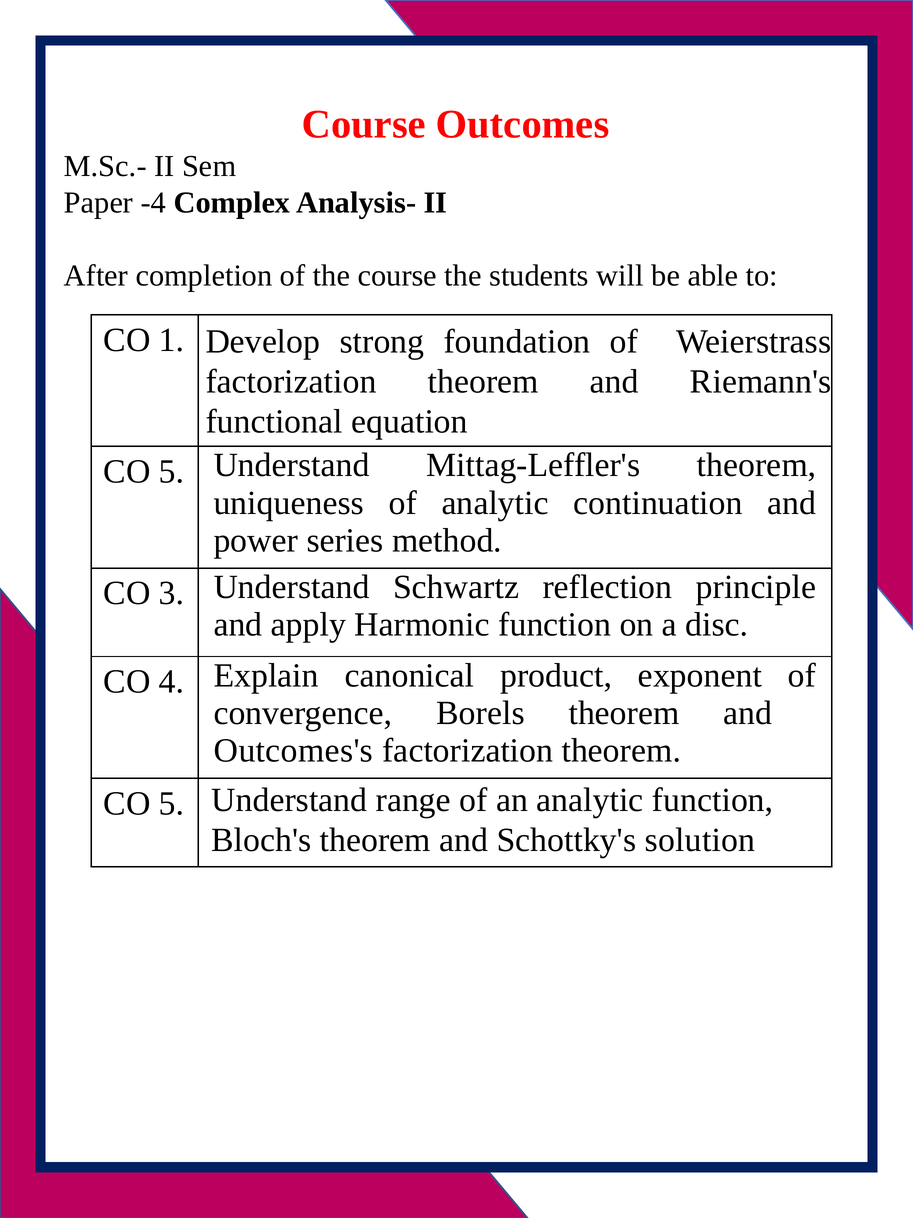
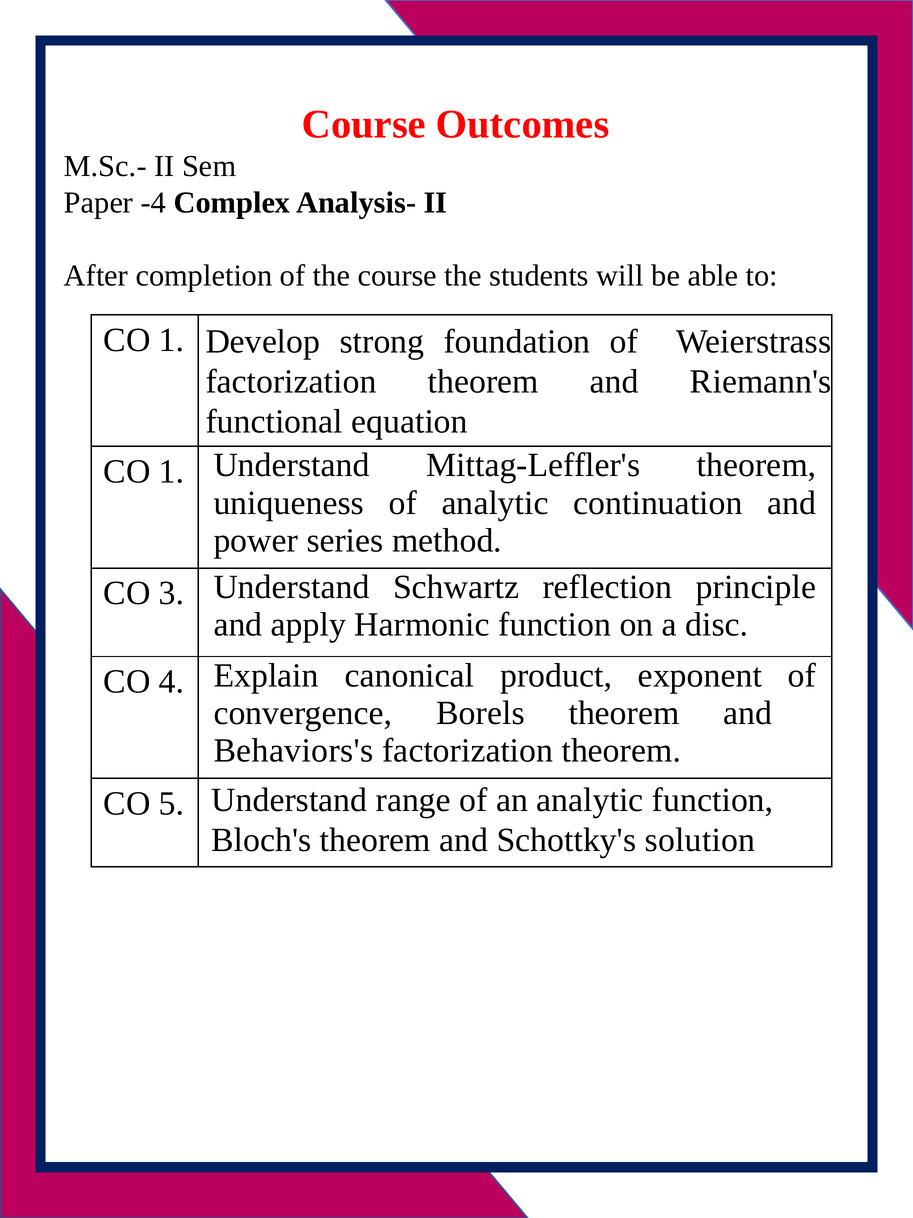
5: 5 -> 1 (172, 471)
Outcomes's: Outcomes's -> Behaviors's (293, 750)
